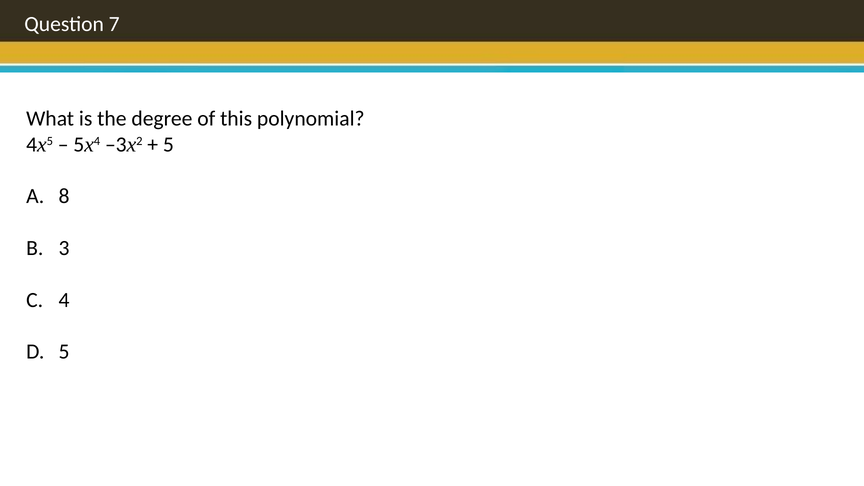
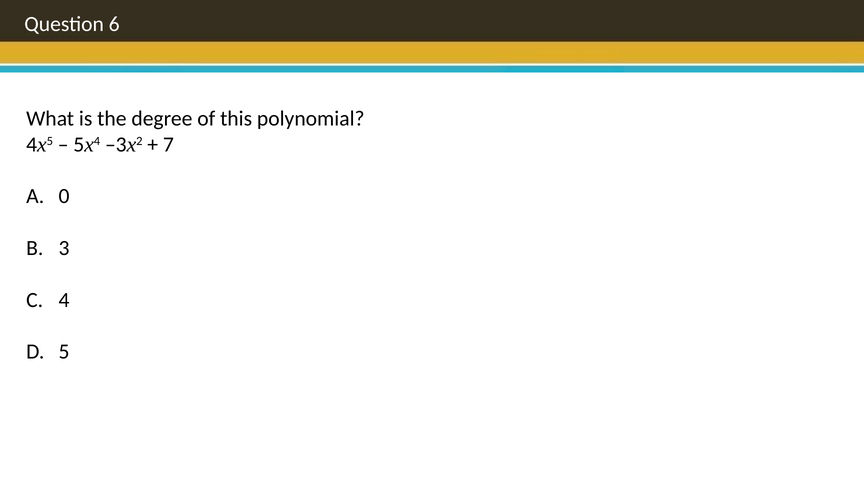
7: 7 -> 6 (114, 24)
5: 5 -> 7 (168, 144)
8: 8 -> 0 (64, 196)
